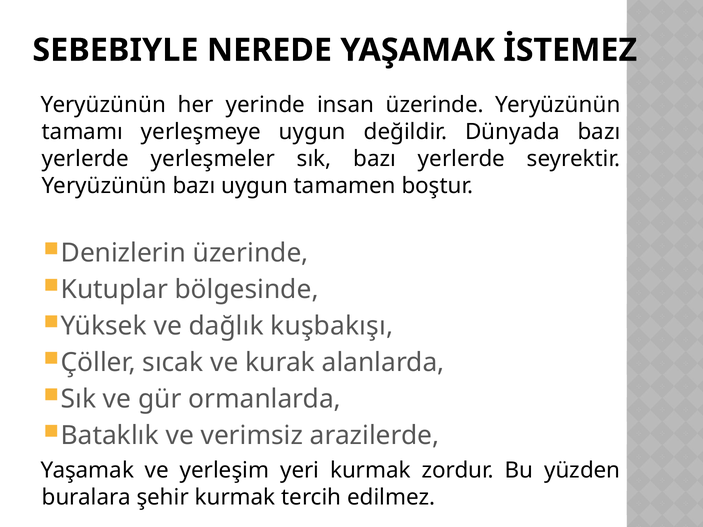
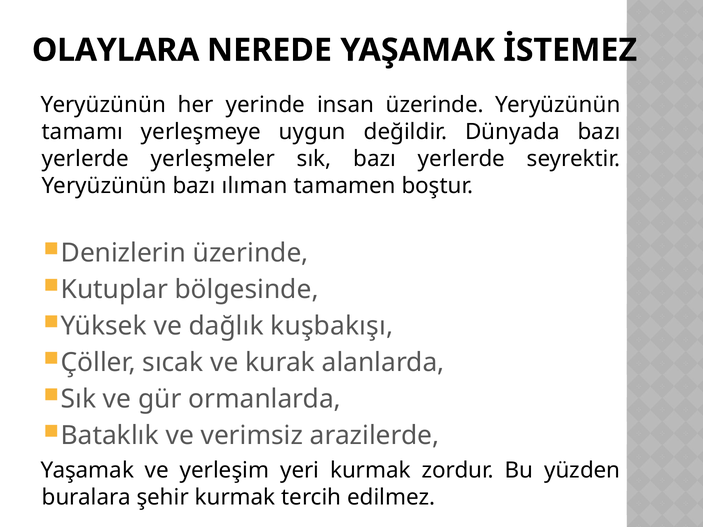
SEBEBIYLE: SEBEBIYLE -> OLAYLARA (116, 50)
bazı uygun: uygun -> ılıman (255, 186)
